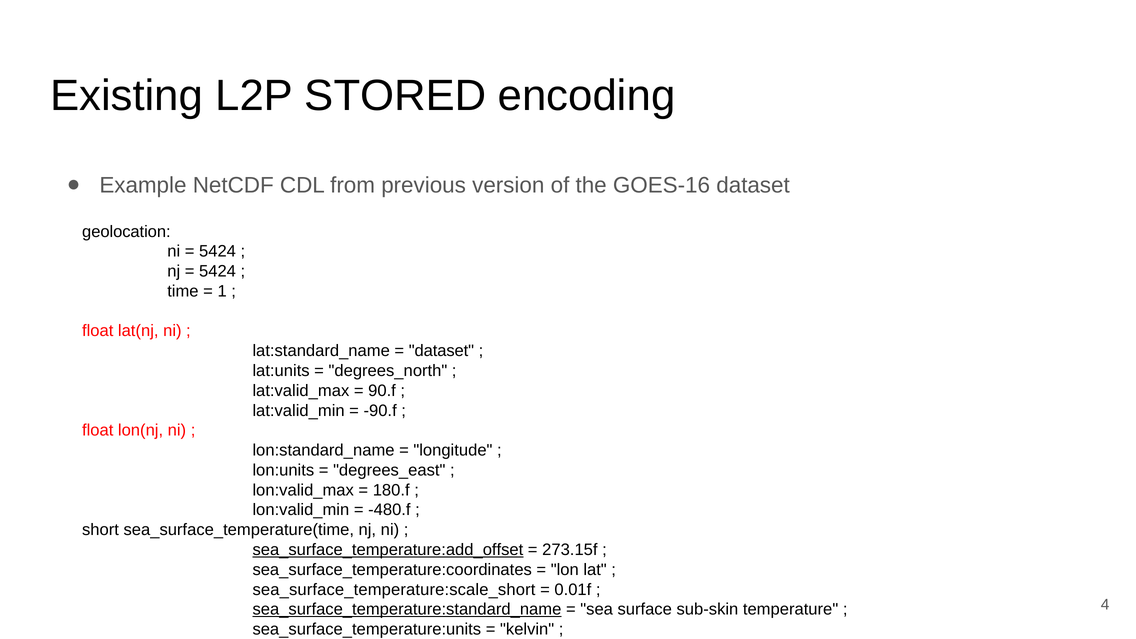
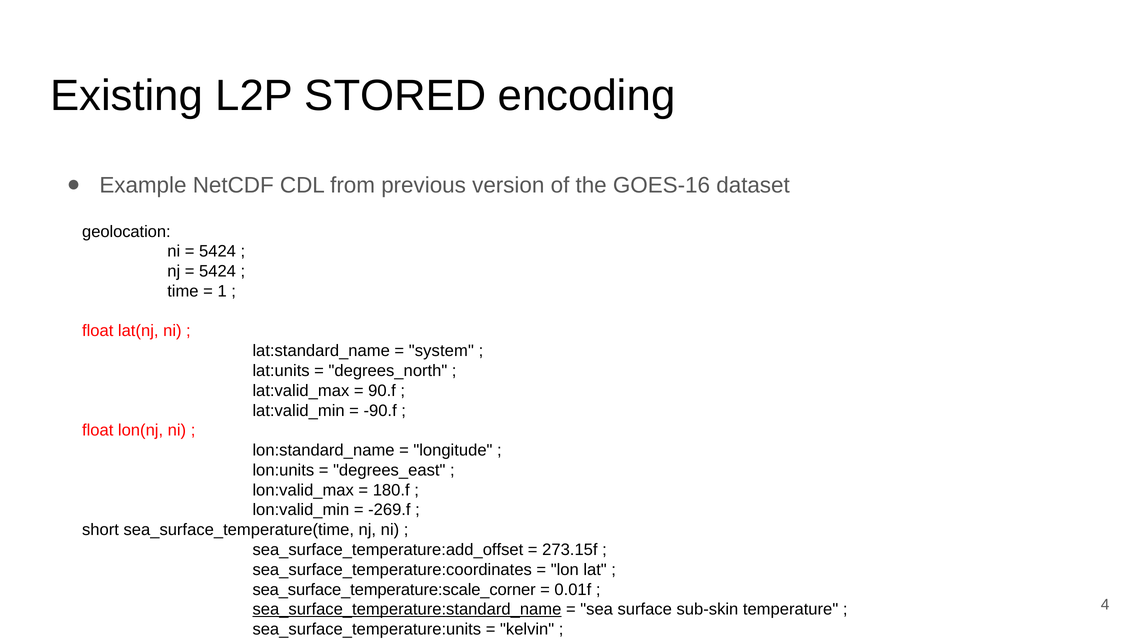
dataset: dataset -> system (441, 351)
-480.f: -480.f -> -269.f (389, 510)
sea_surface_temperature:add_offset underline: present -> none (388, 550)
sea_surface_temperature:scale_short: sea_surface_temperature:scale_short -> sea_surface_temperature:scale_corner (394, 590)
